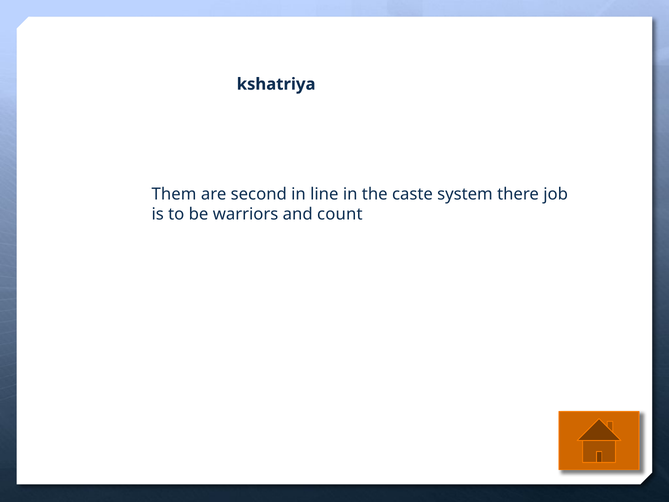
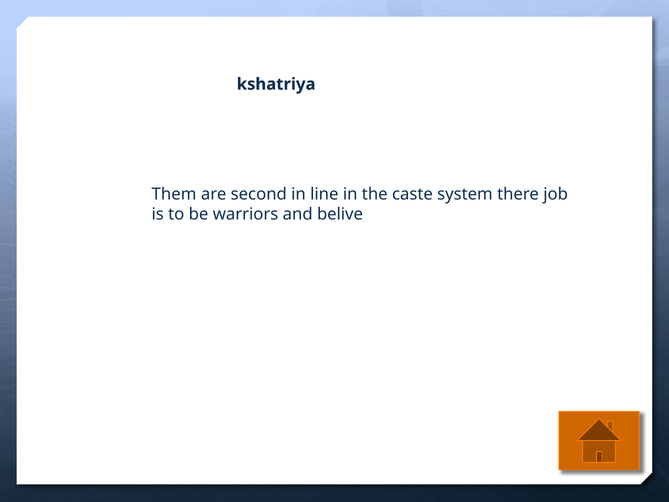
count: count -> belive (340, 214)
